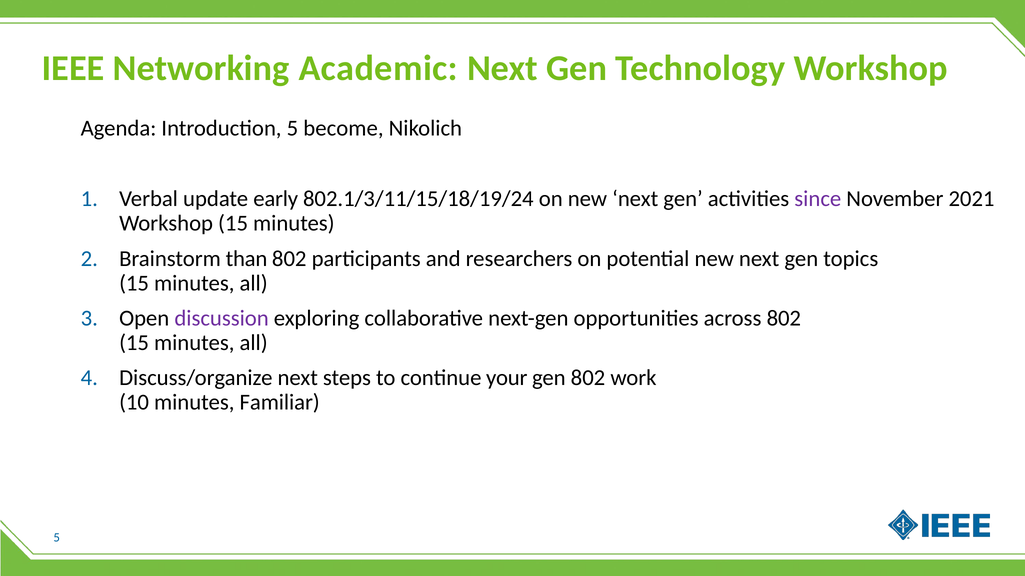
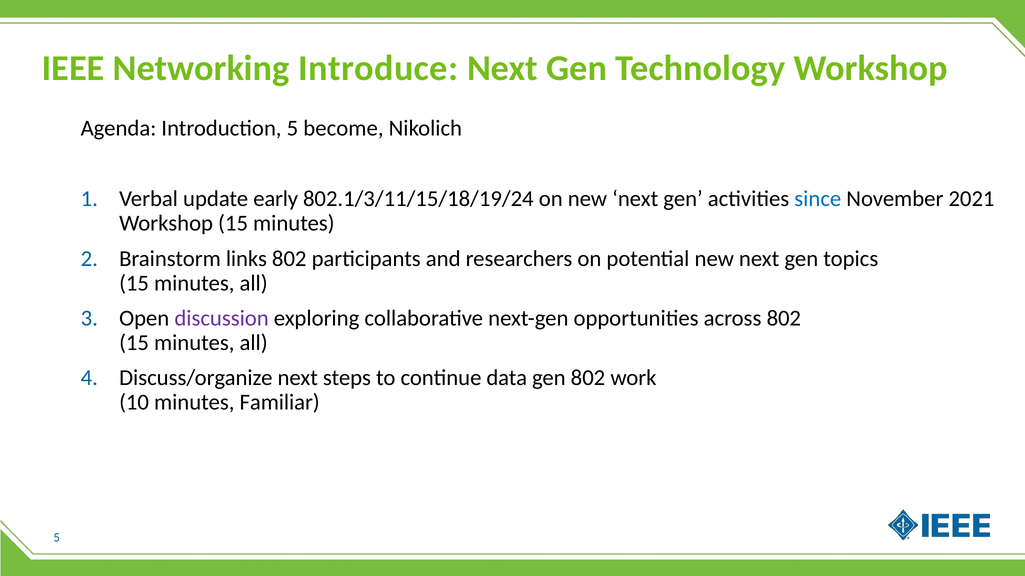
Academic: Academic -> Introduce (378, 68)
since colour: purple -> blue (818, 199)
than: than -> links (246, 259)
your: your -> data (507, 378)
